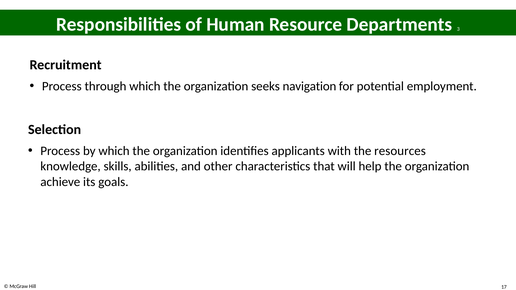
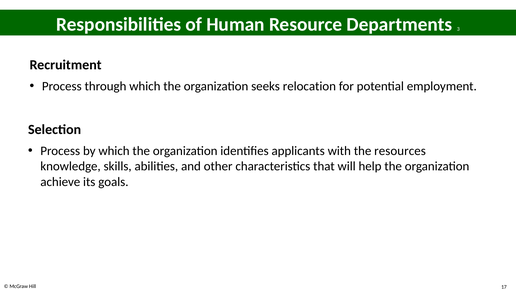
navigation: navigation -> relocation (309, 86)
